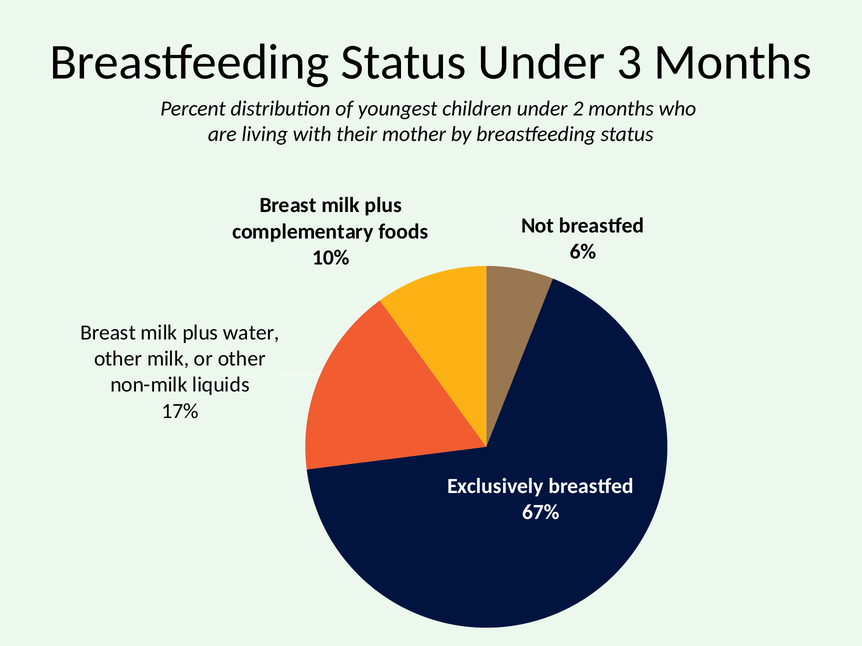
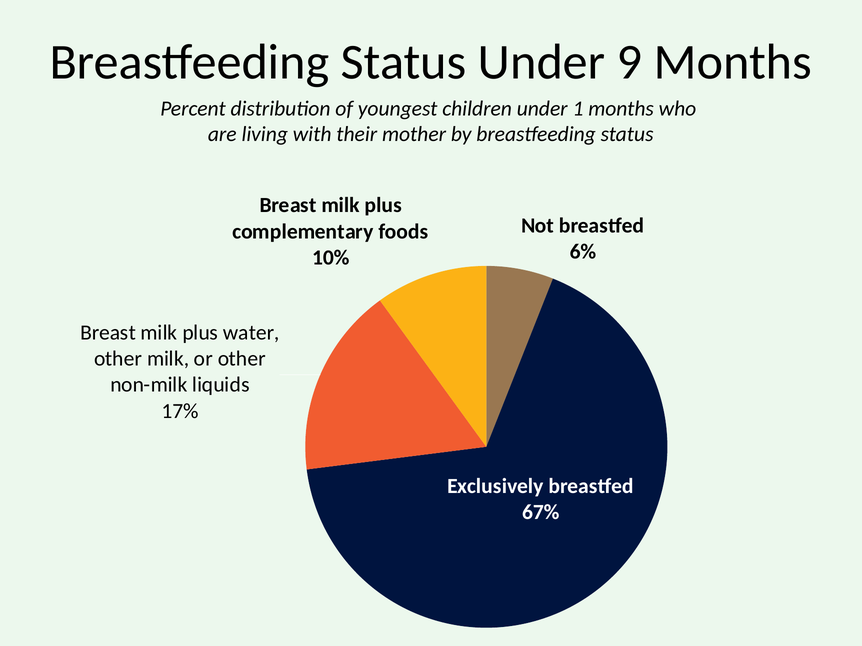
3: 3 -> 9 (630, 62)
2: 2 -> 1 (578, 109)
